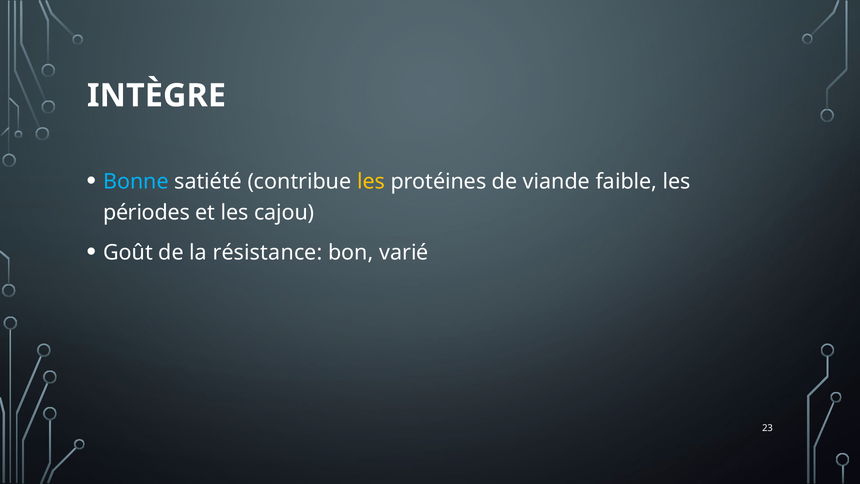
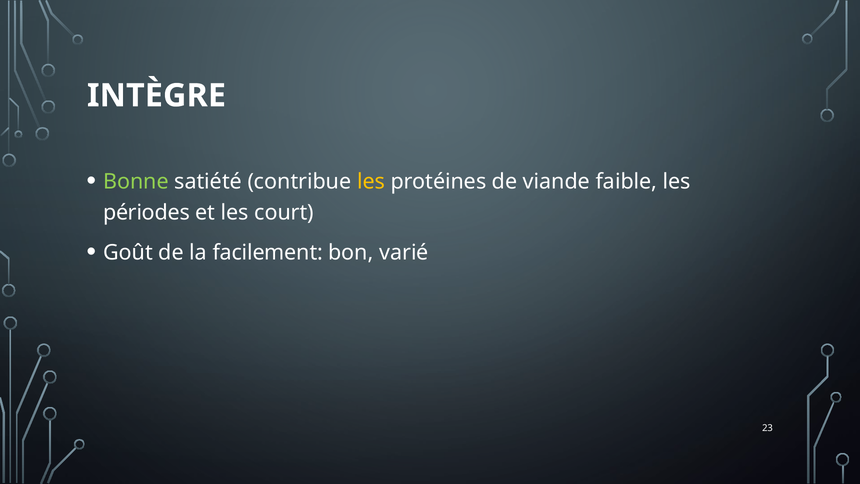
Bonne colour: light blue -> light green (136, 181)
cajou: cajou -> court (284, 212)
résistance: résistance -> facilement (268, 252)
